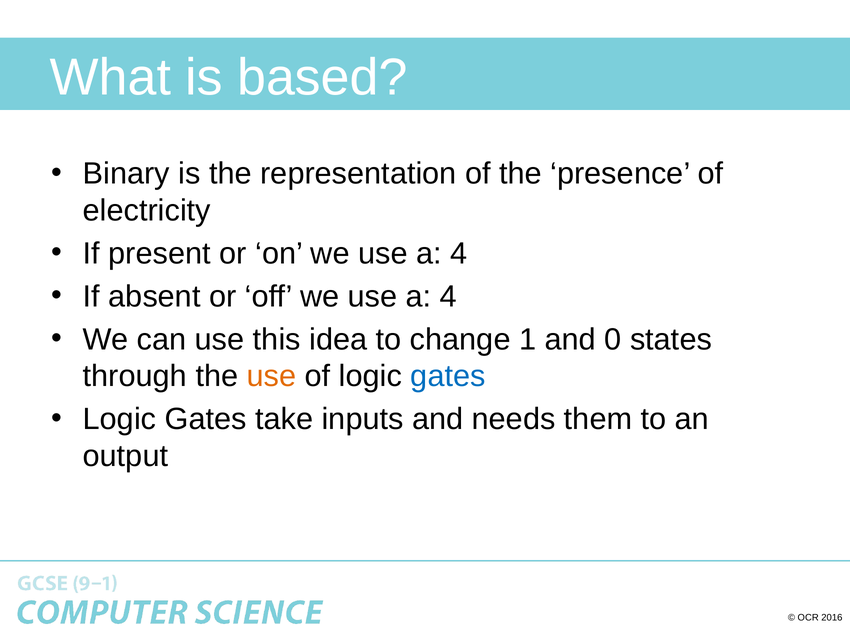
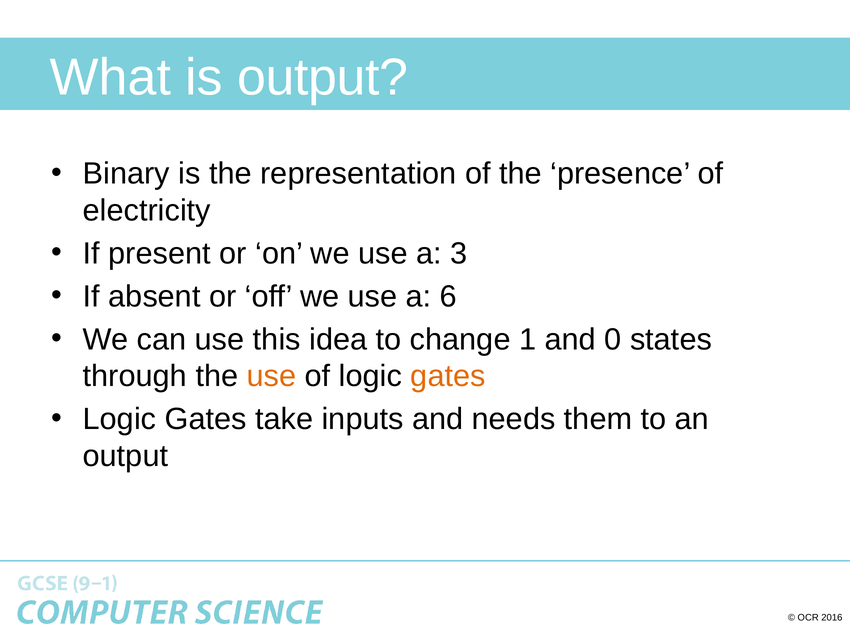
is based: based -> output (323, 77)
4: 4 -> 3 (459, 253)
4: 4 -> 6 (449, 296)
gates colour: blue -> orange (448, 376)
